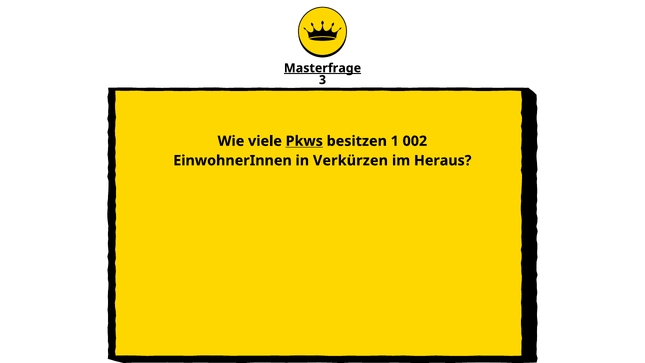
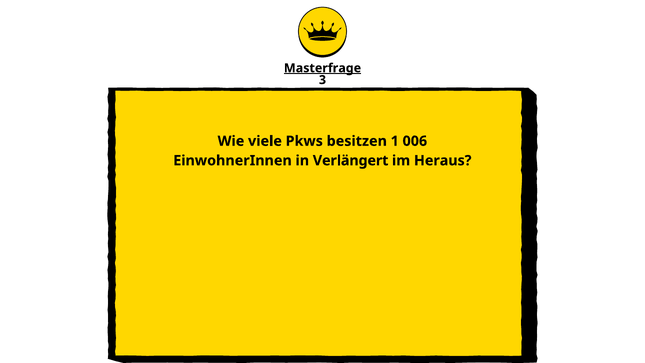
Pkws underline: present -> none (304, 141)
002: 002 -> 006 (415, 141)
Verkürzen: Verkürzen -> Verlängert (351, 161)
